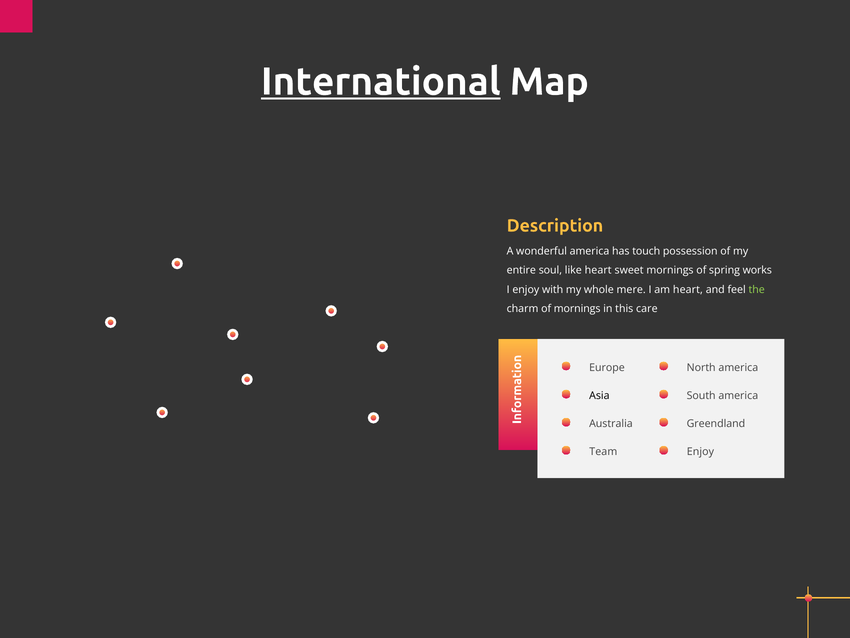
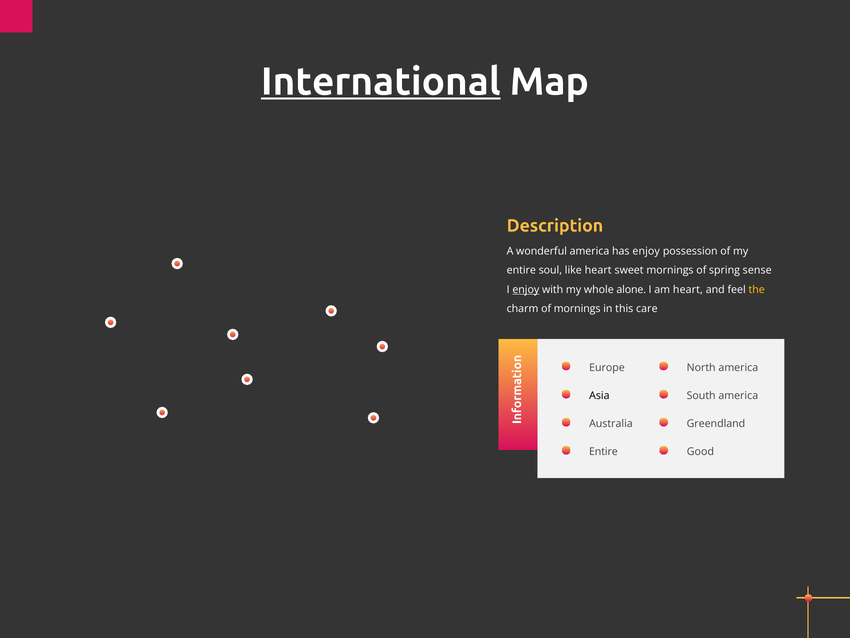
has touch: touch -> enjoy (646, 251)
works: works -> sense (757, 270)
enjoy underline: none -> present (526, 289)
mere: mere -> alone (631, 289)
the colour: light green -> yellow (757, 289)
Team: Team -> Entire (603, 451)
Enjoy: Enjoy -> Good (700, 451)
